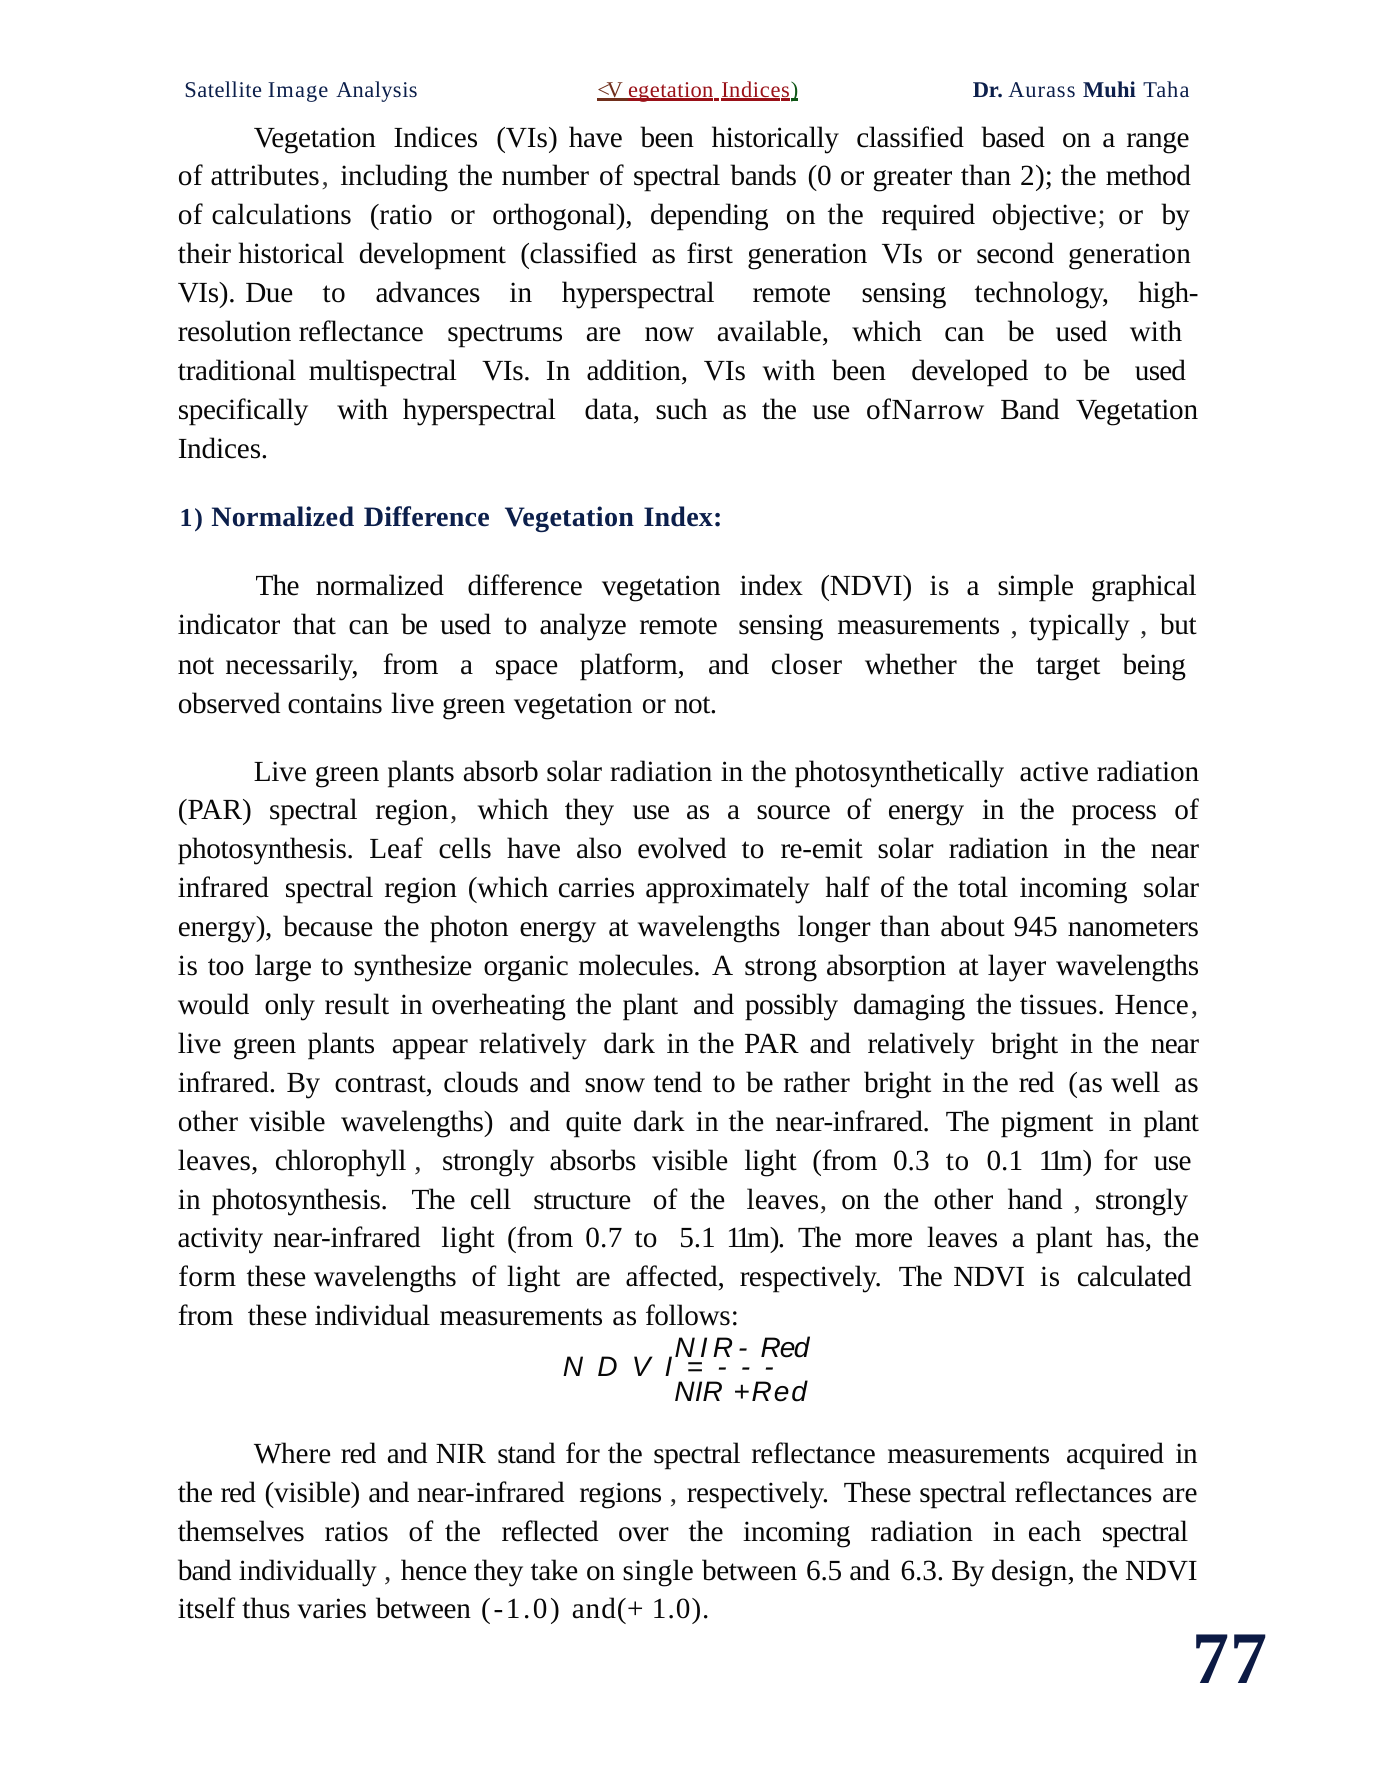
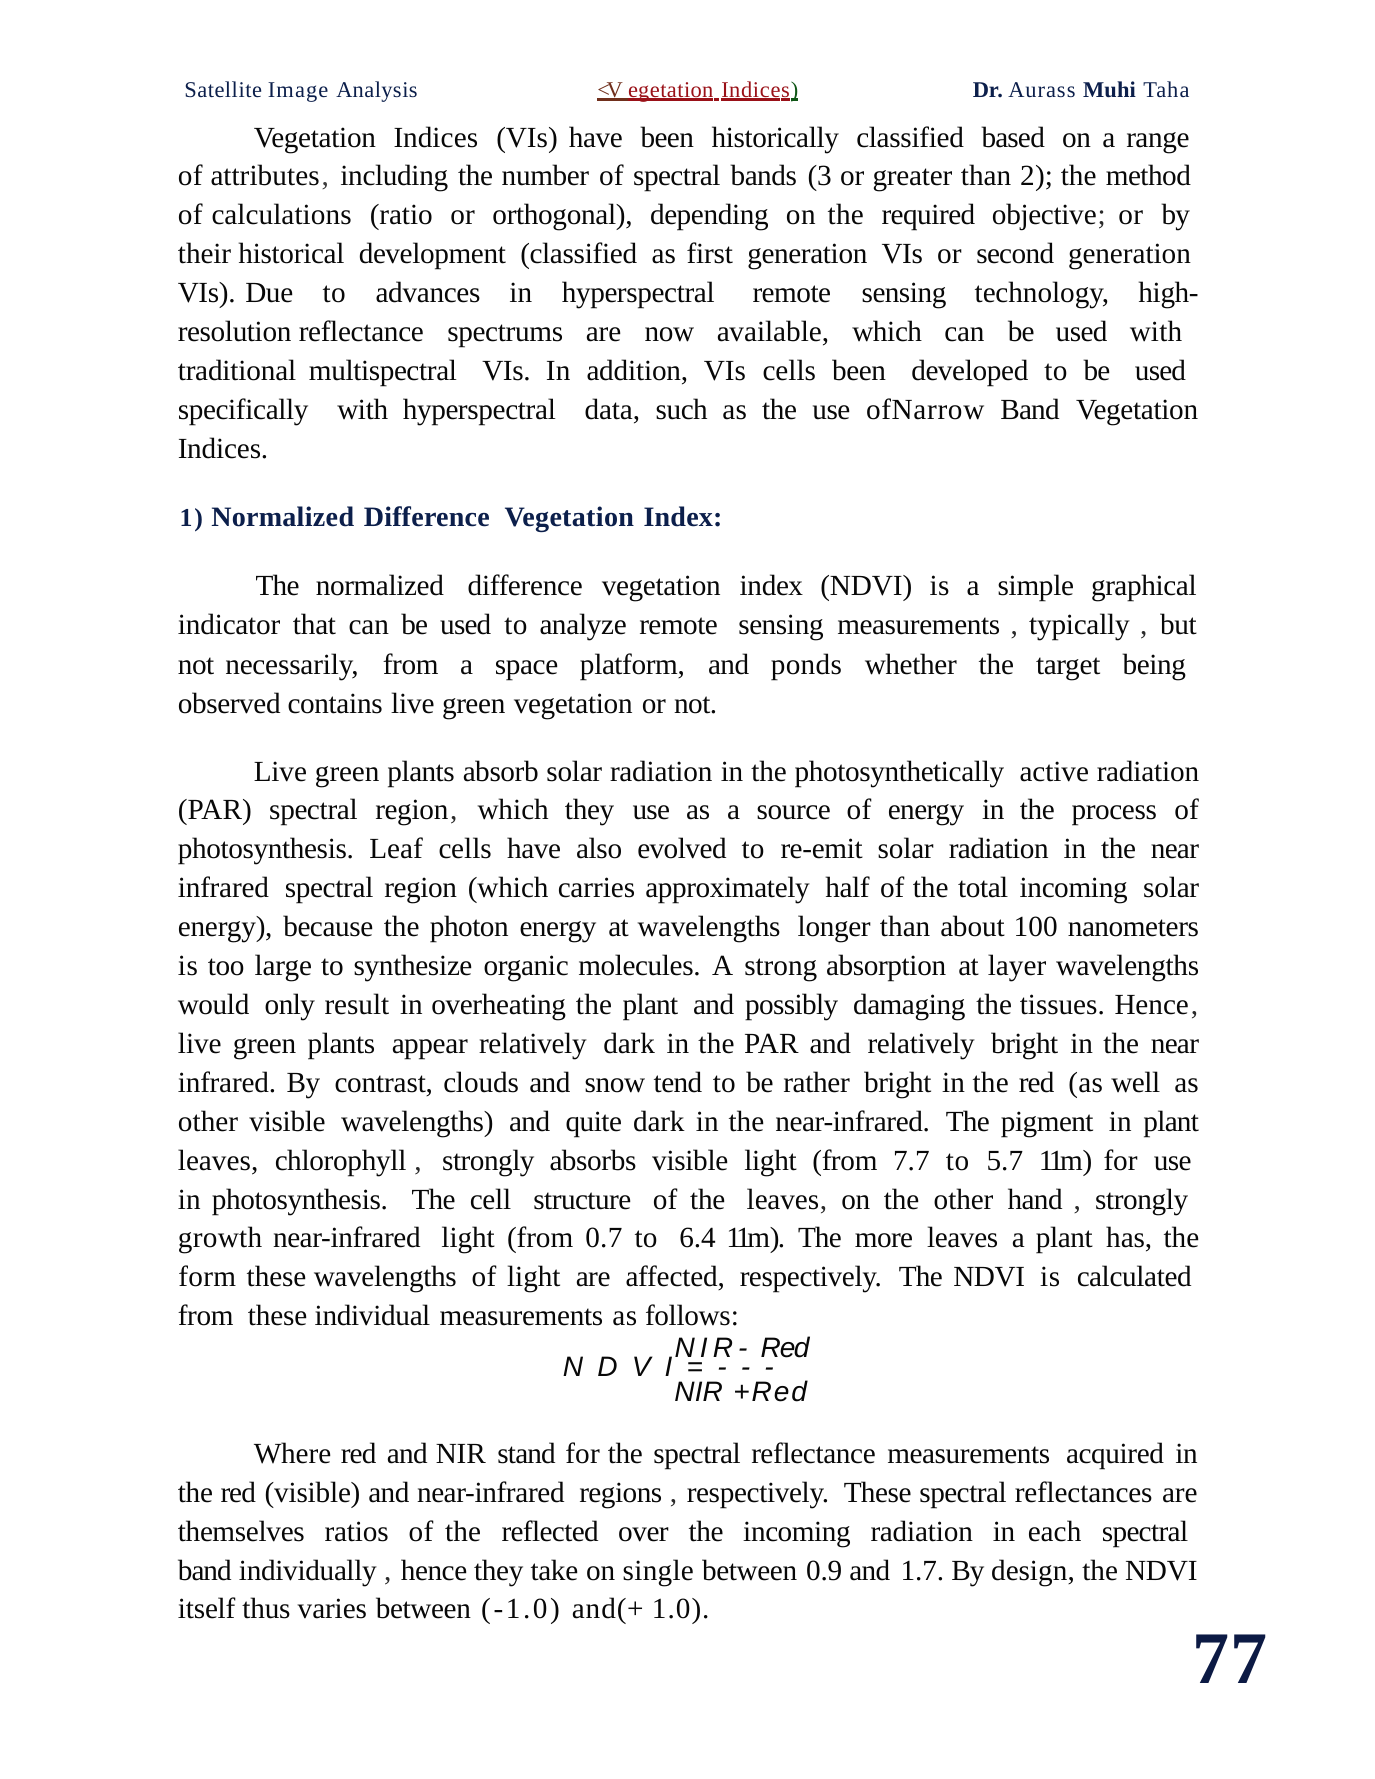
0: 0 -> 3 (820, 176)
VIs with: with -> cells (789, 371)
closer: closer -> ponds (806, 665)
945: 945 -> 100 (1036, 927)
0.3: 0.3 -> 7.7 (911, 1161)
0.1: 0.1 -> 5.7 (1005, 1161)
activity: activity -> growth (220, 1239)
5.1: 5.1 -> 6.4 (698, 1239)
6.5: 6.5 -> 0.9 (824, 1571)
6.3: 6.3 -> 1.7 (922, 1571)
